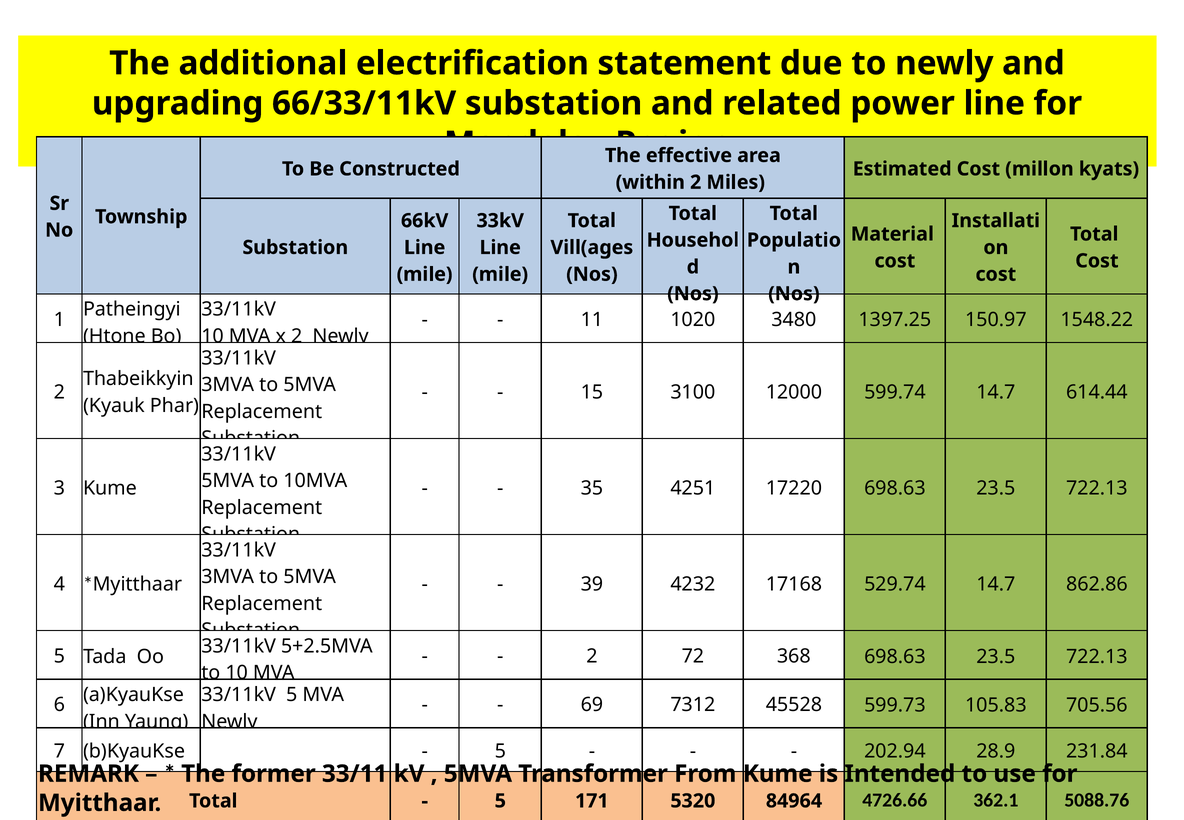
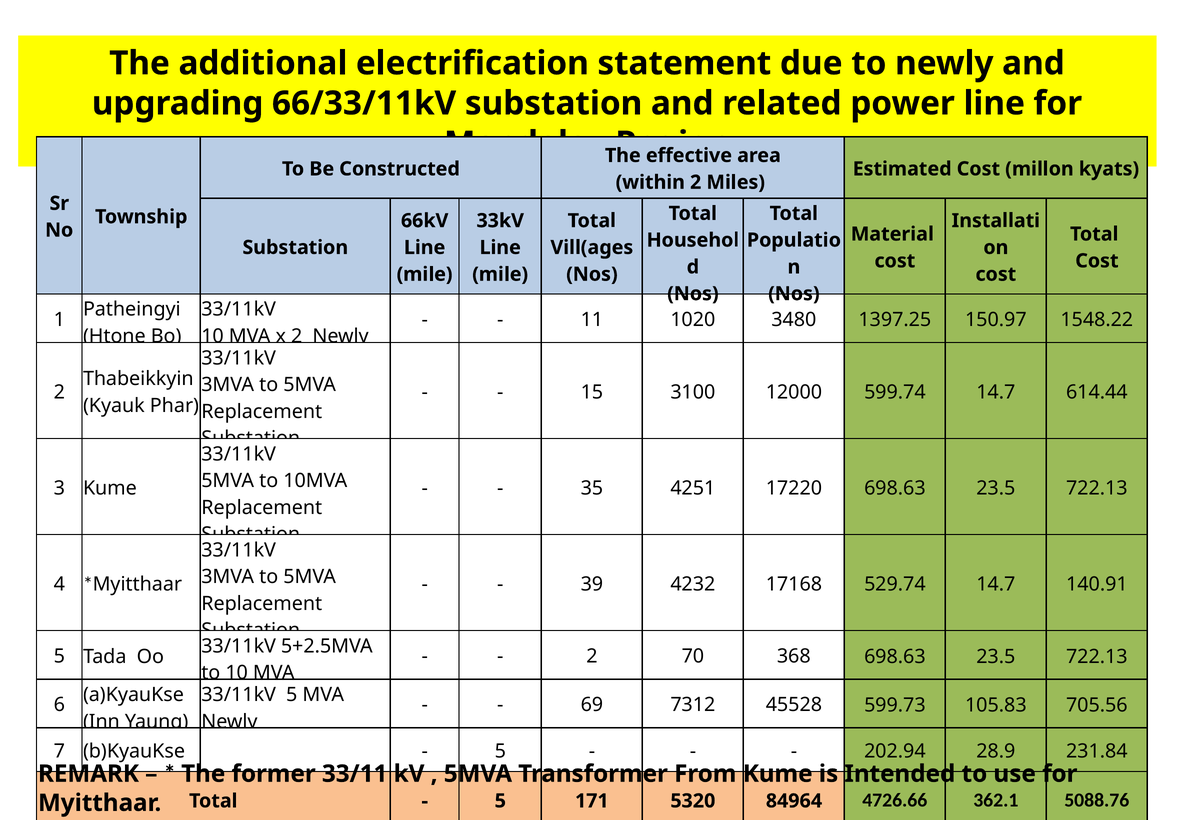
862.86: 862.86 -> 140.91 (1097, 584)
72: 72 -> 70 (693, 656)
